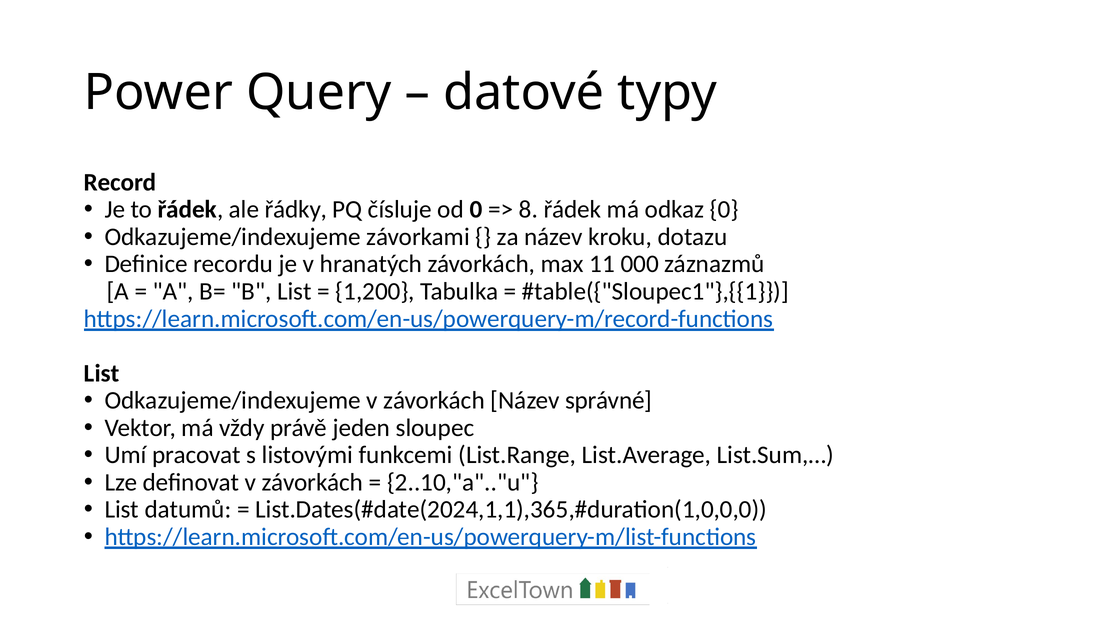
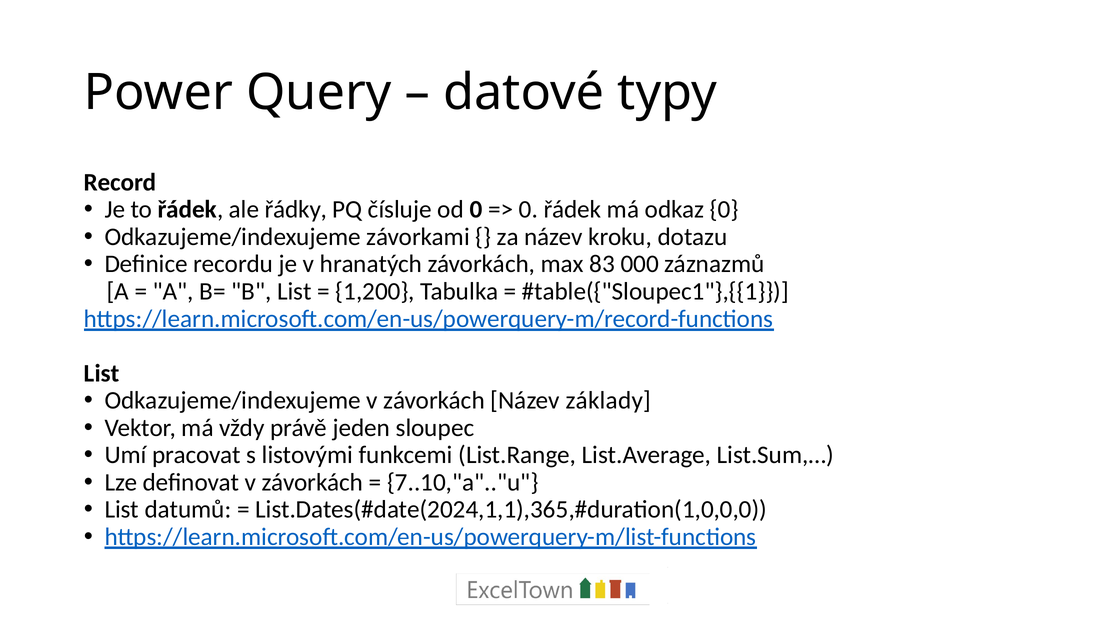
8: 8 -> 0 (529, 210)
11: 11 -> 83 (602, 264)
správné: správné -> základy (608, 401)
2..10,"a".."u: 2..10,"a".."u -> 7..10,"a".."u (463, 482)
